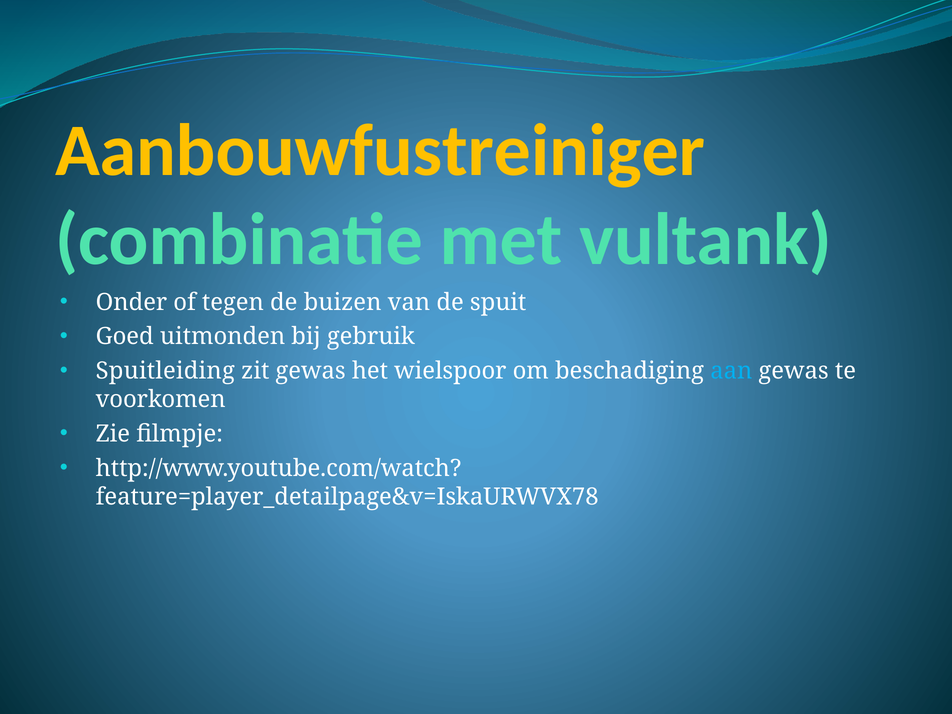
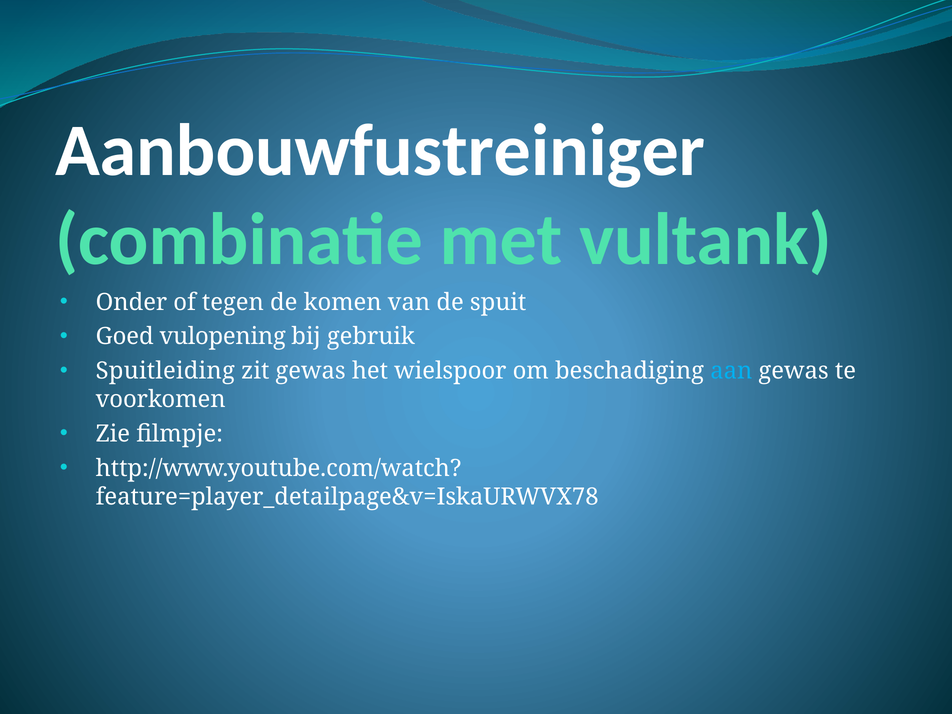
Aanbouwfustreiniger colour: yellow -> white (380, 151)
buizen: buizen -> komen (343, 302)
uitmonden: uitmonden -> vulopening (223, 337)
